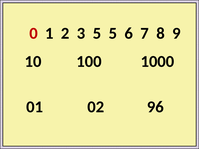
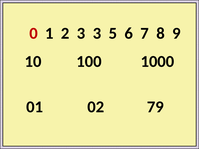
3 5: 5 -> 3 (97, 33)
96: 96 -> 79 (155, 107)
